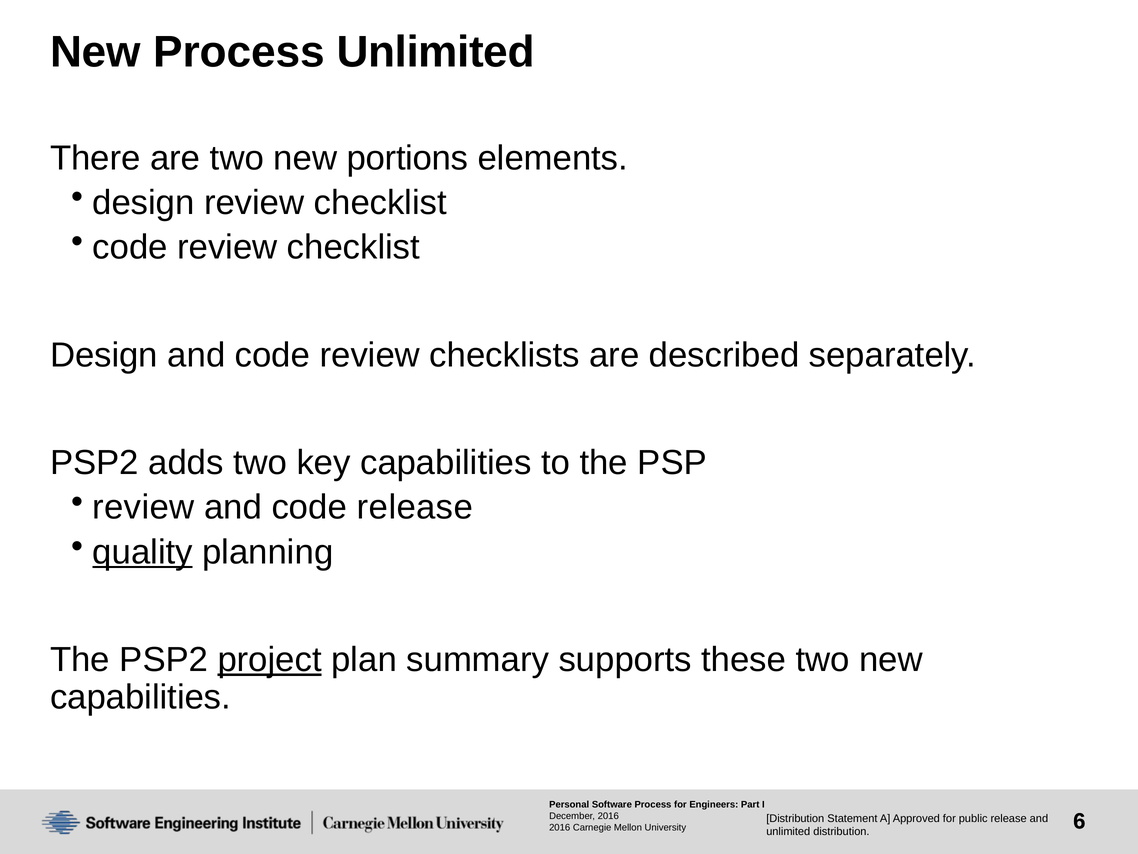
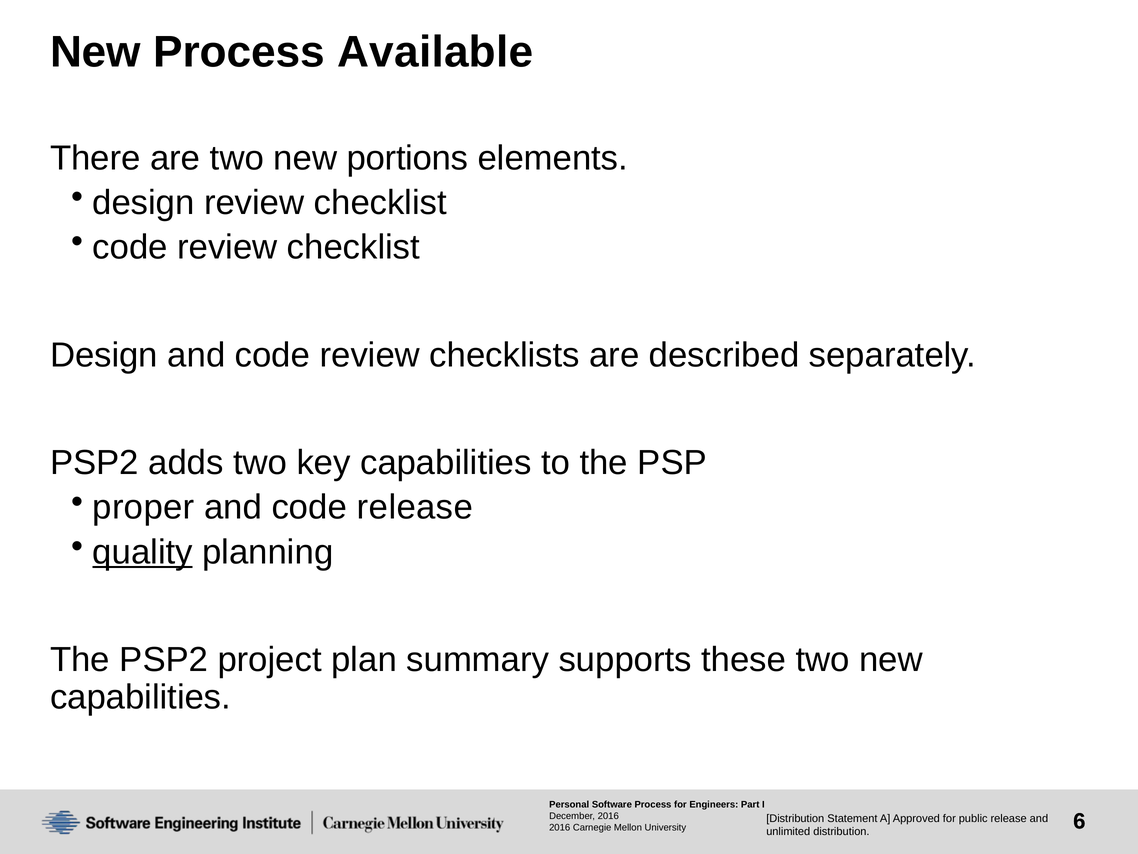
Process Unlimited: Unlimited -> Available (435, 52)
review: review -> proper (143, 507)
project underline: present -> none (270, 659)
